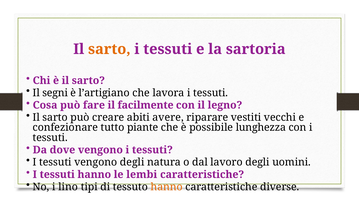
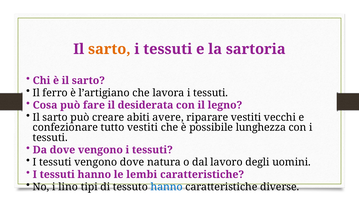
segni: segni -> ferro (55, 93)
facilmente: facilmente -> desiderata (146, 105)
tutto piante: piante -> vestiti (143, 127)
vengono degli: degli -> dove (132, 162)
hanno colour: orange -> blue (167, 187)
